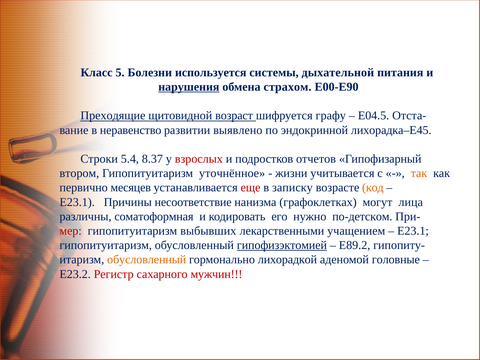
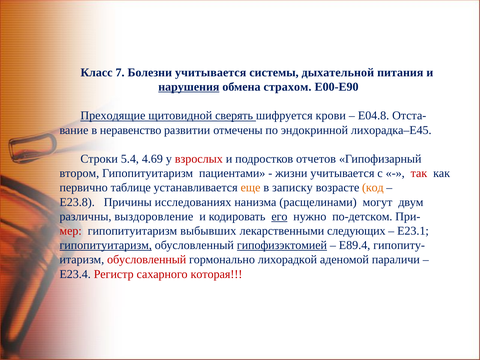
5: 5 -> 7 (120, 72)
Болезни используется: используется -> учитывается (211, 72)
возраст: возраст -> сверять (234, 116)
графу: графу -> крови (331, 116)
E04.5: E04.5 -> E04.8 (374, 116)
выявлено: выявлено -> отмечены (238, 130)
8.37: 8.37 -> 4.69 (152, 159)
уточнённое: уточнённое -> пациентами (232, 173)
так colour: orange -> red (419, 173)
месяцев: месяцев -> таблице (131, 188)
еще colour: red -> orange (251, 188)
Е23.1: Е23.1 -> Е23.8 (77, 202)
несоответствие: несоответствие -> исследованиях (193, 202)
графоклетках: графоклетках -> расщелинами (318, 202)
лица: лица -> двум (411, 202)
соматоформная: соматоформная -> выздоровление (154, 216)
его underline: none -> present (279, 216)
учащением: учащением -> следующих (356, 231)
гипопитуитаризм underline: none -> present (106, 245)
Е89.2: Е89.2 -> Е89.4 (355, 245)
обусловленный colour: orange -> red (147, 260)
головные: головные -> параличи (396, 260)
Е23.2: Е23.2 -> Е23.4 (75, 274)
мужчин: мужчин -> которая (216, 274)
